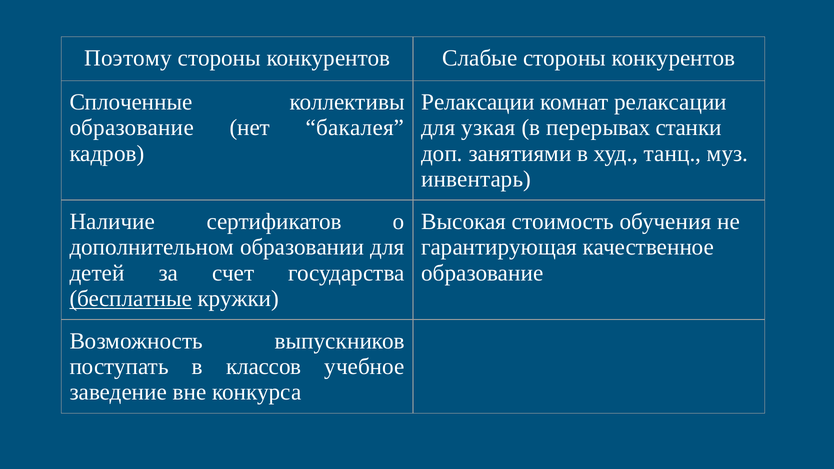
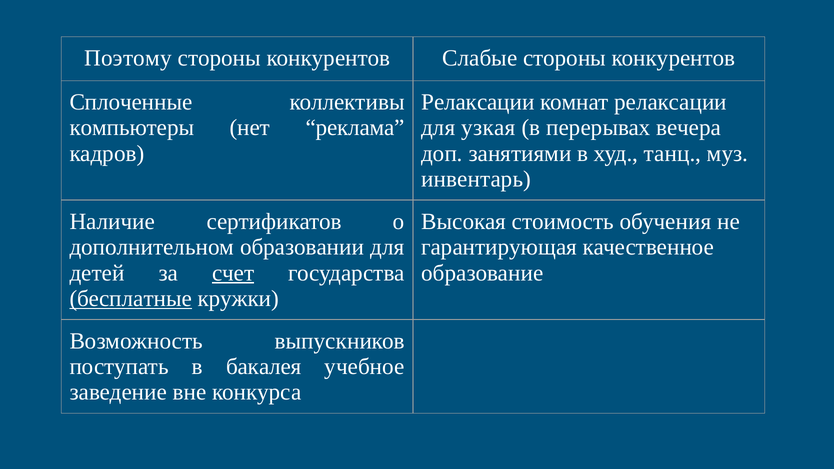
образование: образование -> компьютеры (132, 128)
бакалея: бакалея -> реклама (355, 128)
станки: станки -> вечера (689, 128)
счет underline: none -> present (233, 273)
классов: классов -> бакалея (264, 367)
